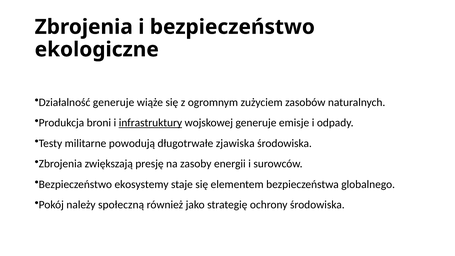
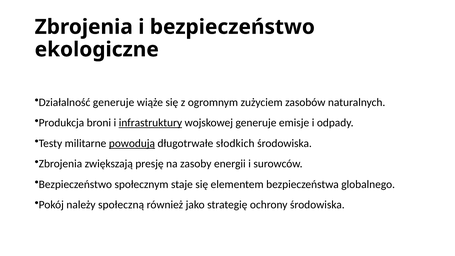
powodują underline: none -> present (132, 143)
zjawiska: zjawiska -> słodkich (235, 143)
ekosystemy: ekosystemy -> społecznym (142, 184)
